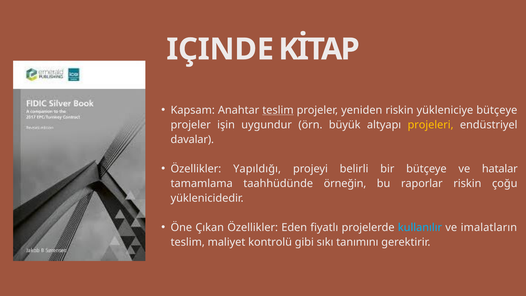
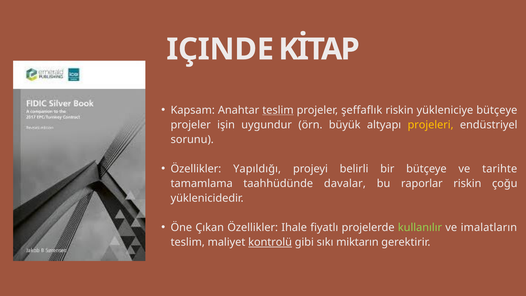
yeniden: yeniden -> şeffaflık (362, 110)
davalar: davalar -> sorunu (192, 139)
hatalar: hatalar -> tarihte (500, 169)
örneğin: örneğin -> davalar (345, 183)
Eden: Eden -> Ihale (294, 228)
kullanılır colour: light blue -> light green (420, 228)
kontrolü underline: none -> present (270, 242)
tanımını: tanımını -> miktarın (357, 242)
